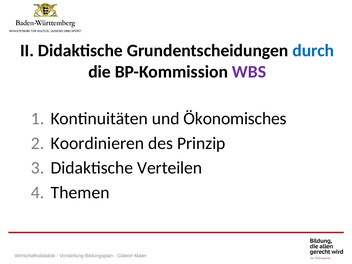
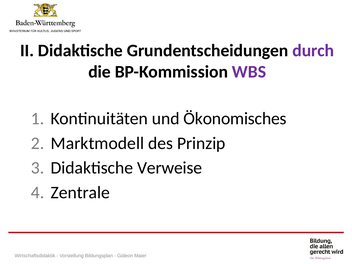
durch colour: blue -> purple (313, 51)
Koordinieren: Koordinieren -> Marktmodell (97, 143)
Verteilen: Verteilen -> Verweise (170, 168)
Themen: Themen -> Zentrale (80, 193)
